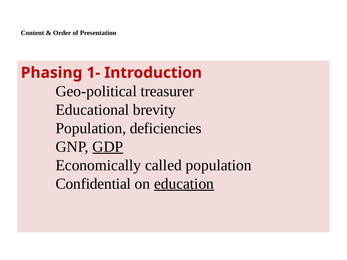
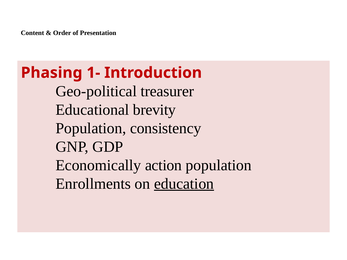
deficiencies: deficiencies -> consistency (166, 128)
GDP underline: present -> none (108, 147)
called: called -> action (163, 165)
Confidential: Confidential -> Enrollments (93, 184)
